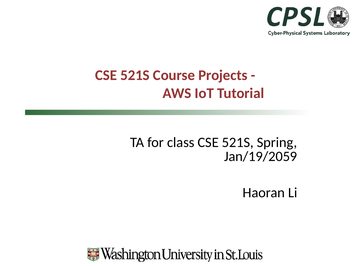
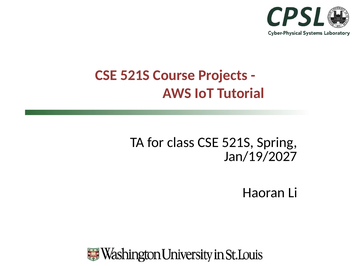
Jan/19/2059: Jan/19/2059 -> Jan/19/2027 (261, 156)
